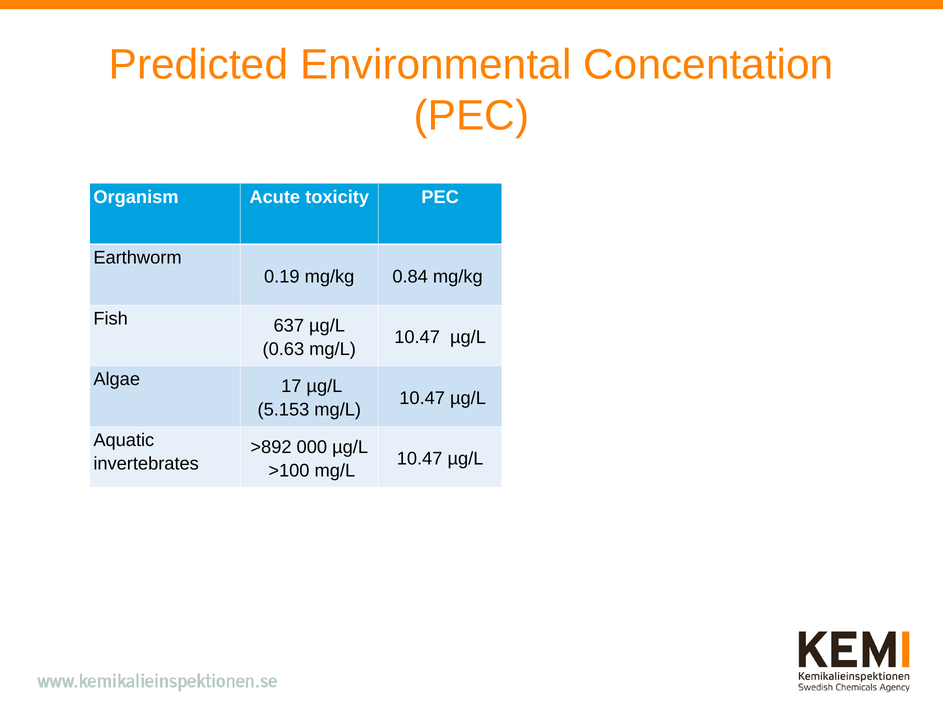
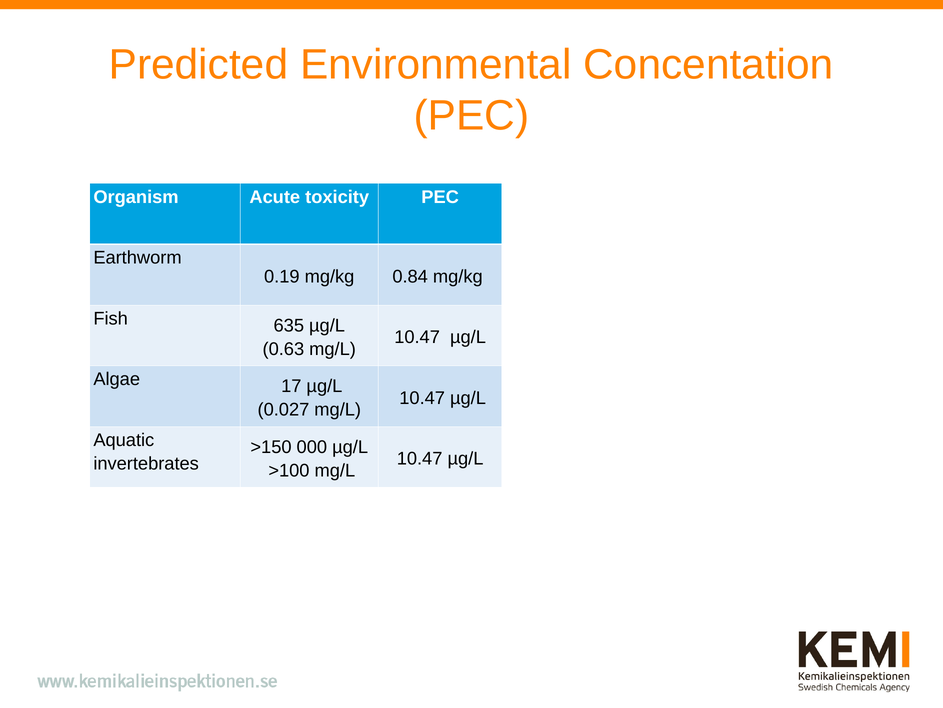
637: 637 -> 635 (289, 325)
5.153: 5.153 -> 0.027 (283, 409)
>892: >892 -> >150 (271, 447)
